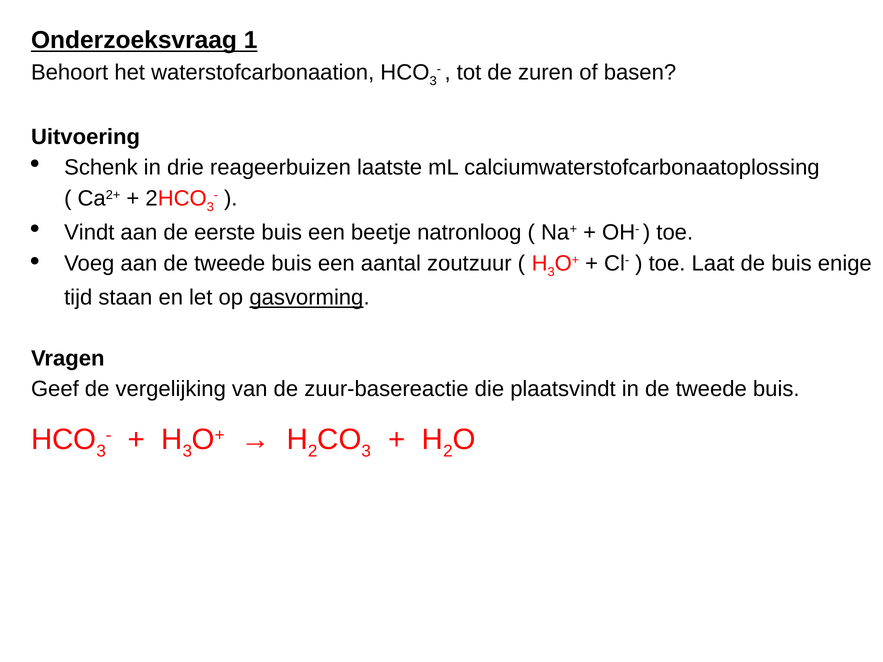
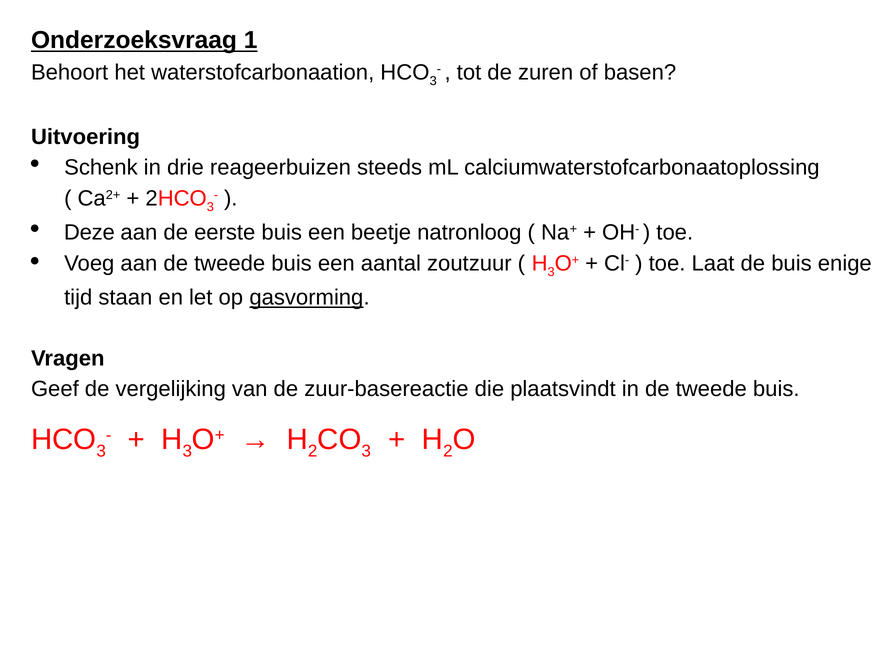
laatste: laatste -> steeds (390, 168)
Vindt: Vindt -> Deze (89, 233)
